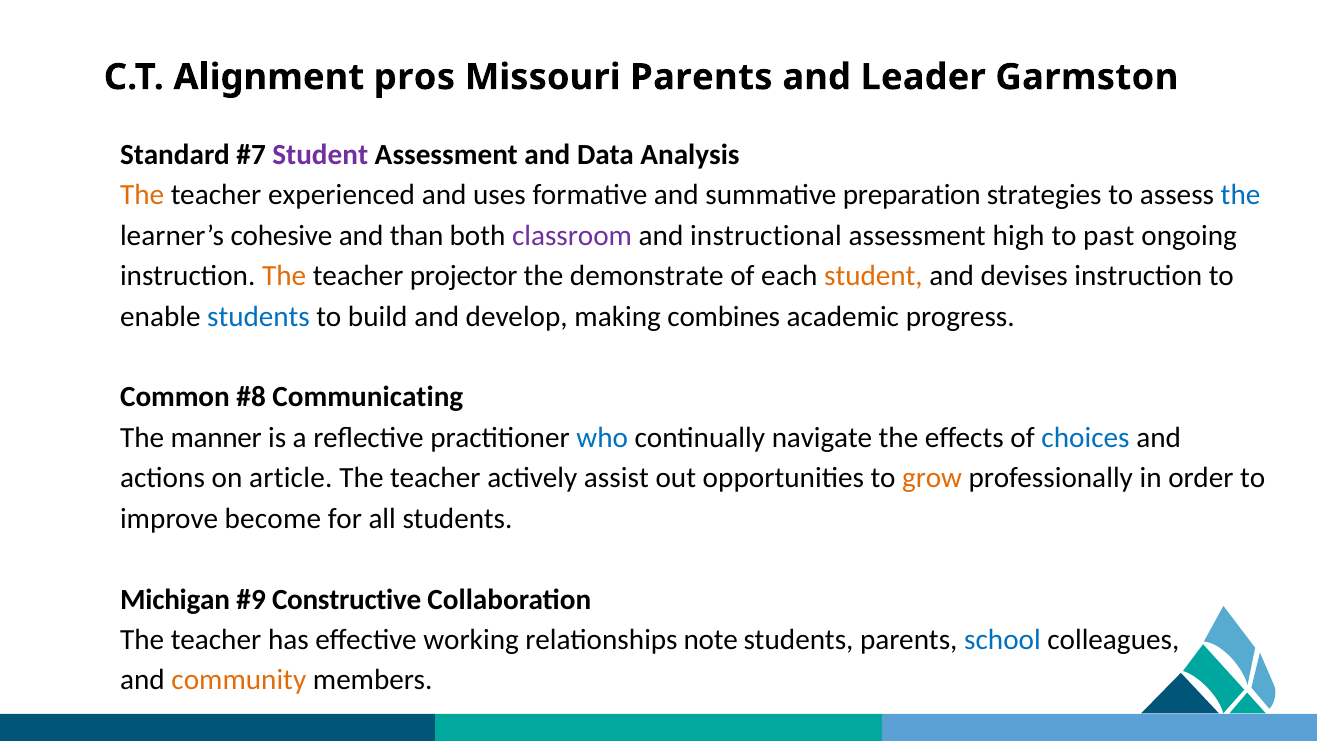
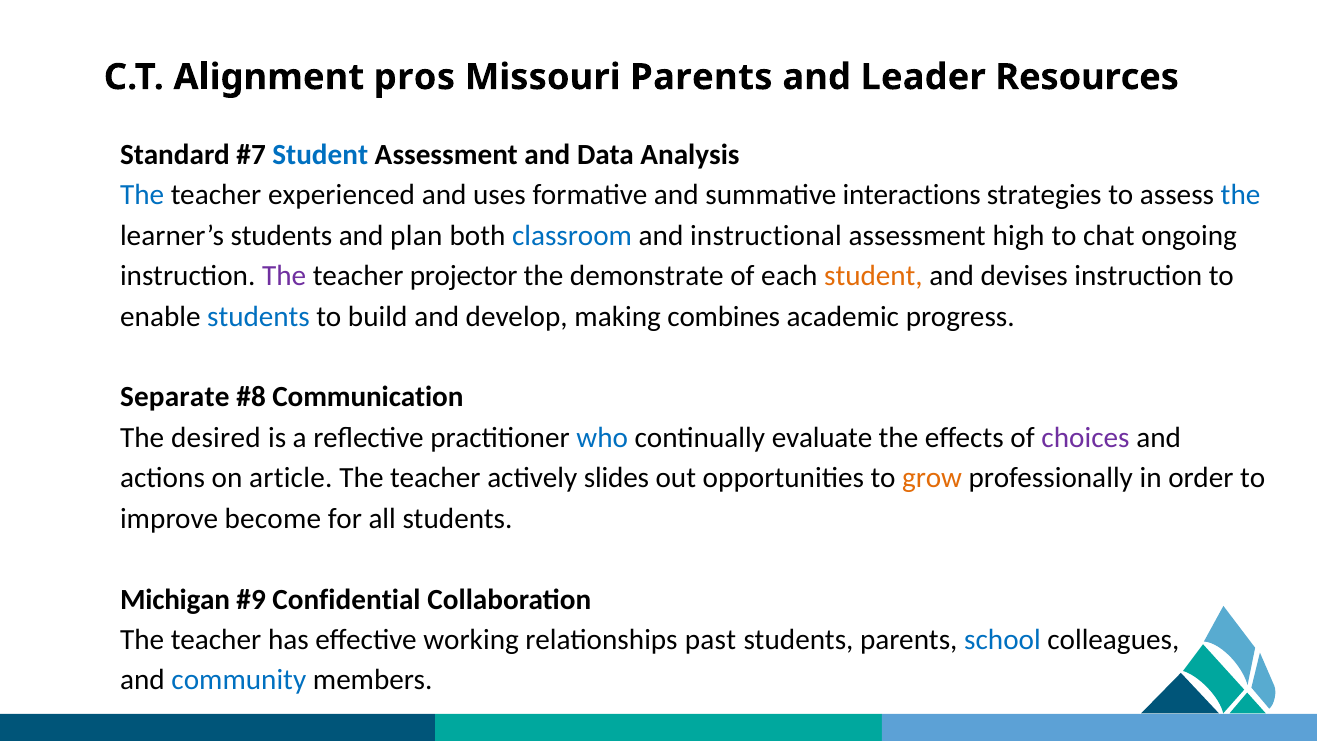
Garmston: Garmston -> Resources (1087, 77)
Student colour: purple -> blue (320, 155)
The colour: orange -> blue (142, 195)
preparation: preparation -> interactions (912, 195)
learner’s cohesive: cohesive -> students (281, 236)
than: than -> plan (416, 236)
classroom colour: purple -> blue (572, 236)
past: past -> chat (1109, 236)
The colour: orange -> purple (284, 276)
Common: Common -> Separate (175, 397)
Communicating: Communicating -> Communication (368, 397)
manner: manner -> desired (216, 438)
navigate: navigate -> evaluate (822, 438)
choices colour: blue -> purple (1086, 438)
assist: assist -> slides (616, 478)
Constructive: Constructive -> Confidential (347, 599)
note: note -> past (710, 640)
community colour: orange -> blue (239, 680)
